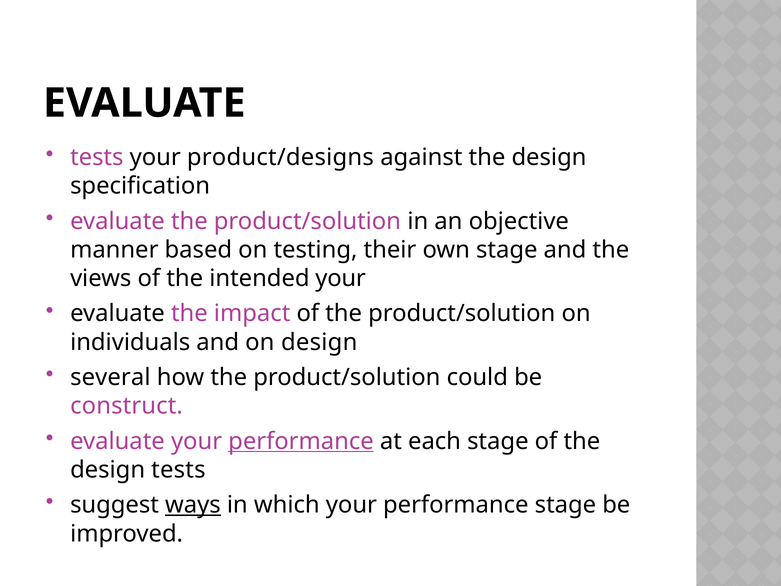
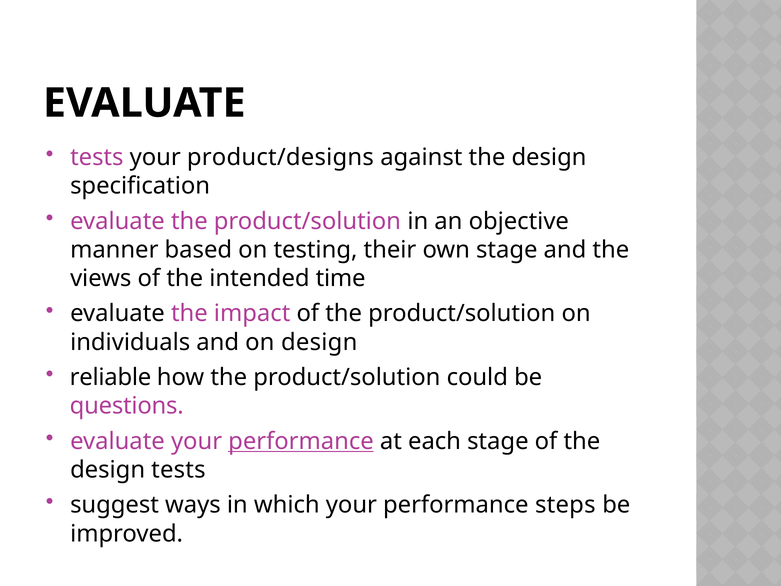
intended your: your -> time (341, 278)
several: several -> reliable (111, 377)
construct: construct -> questions (127, 406)
ways underline: present -> none (193, 505)
performance stage: stage -> steps (565, 505)
